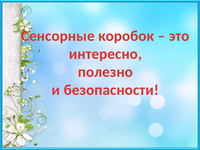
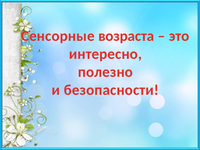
коробок: коробок -> возраста (126, 36)
